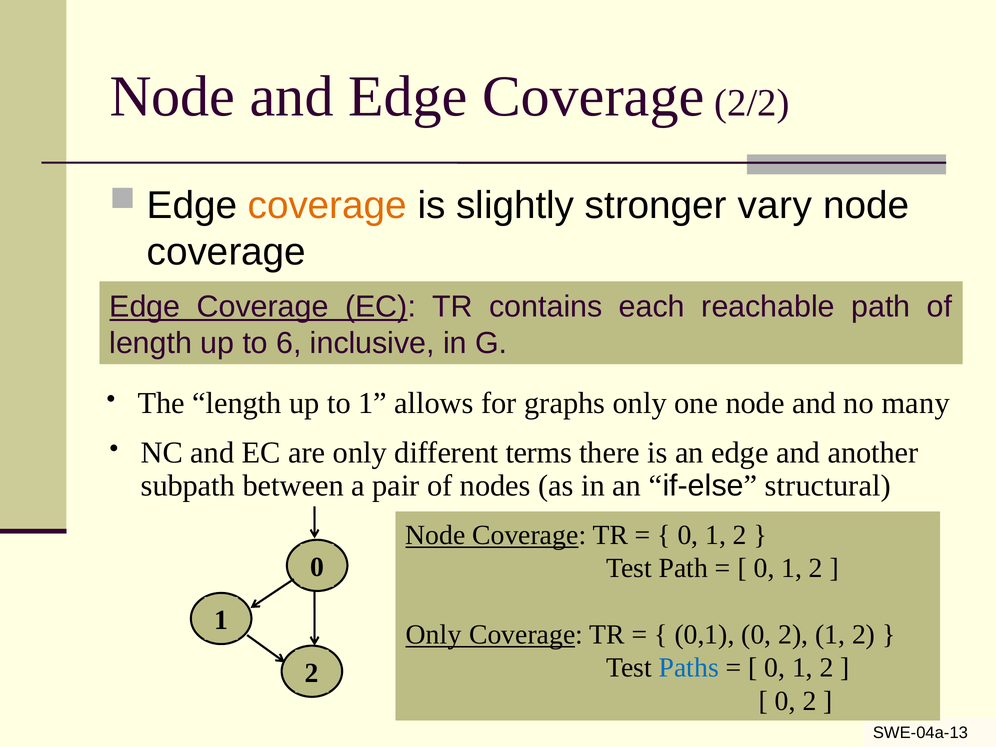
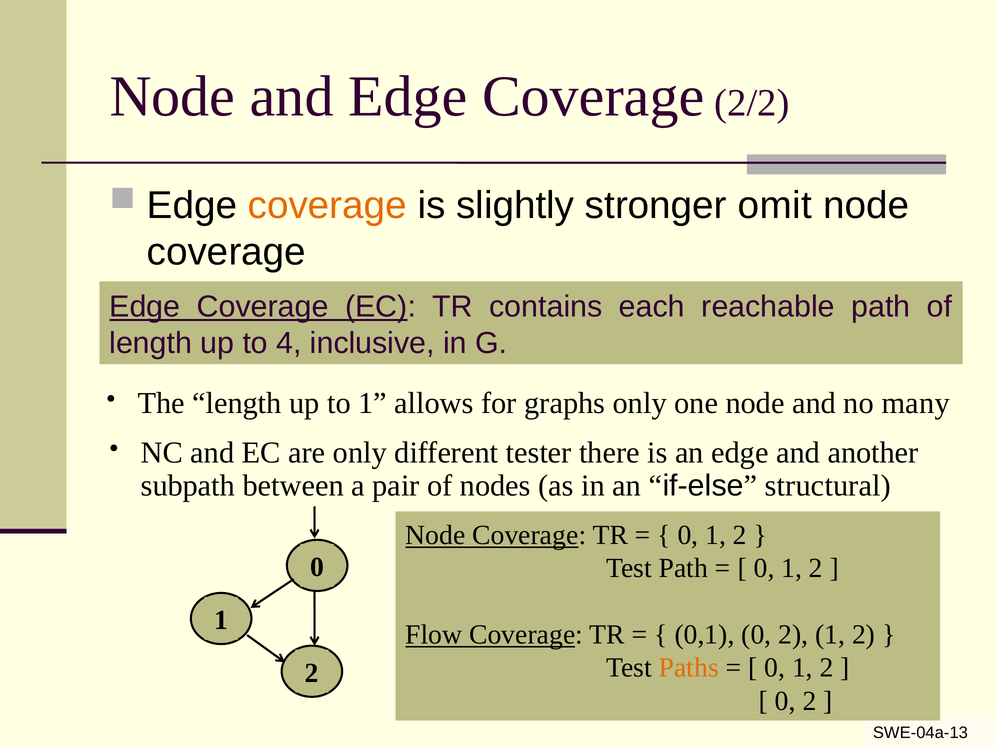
vary: vary -> omit (775, 205)
6: 6 -> 4 (289, 343)
terms: terms -> tester (539, 453)
Only: Only -> Flow (434, 635)
Paths colour: blue -> orange (689, 668)
